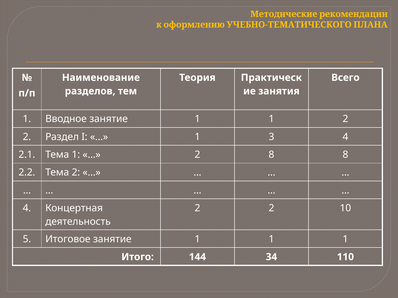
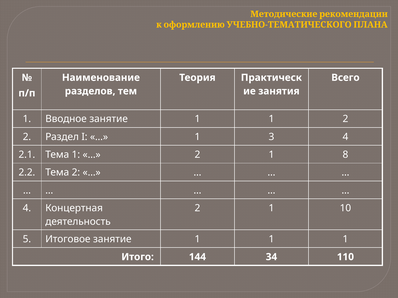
8: 8 -> 1 (271, 155)
2: 2 -> 1 (271, 208)
